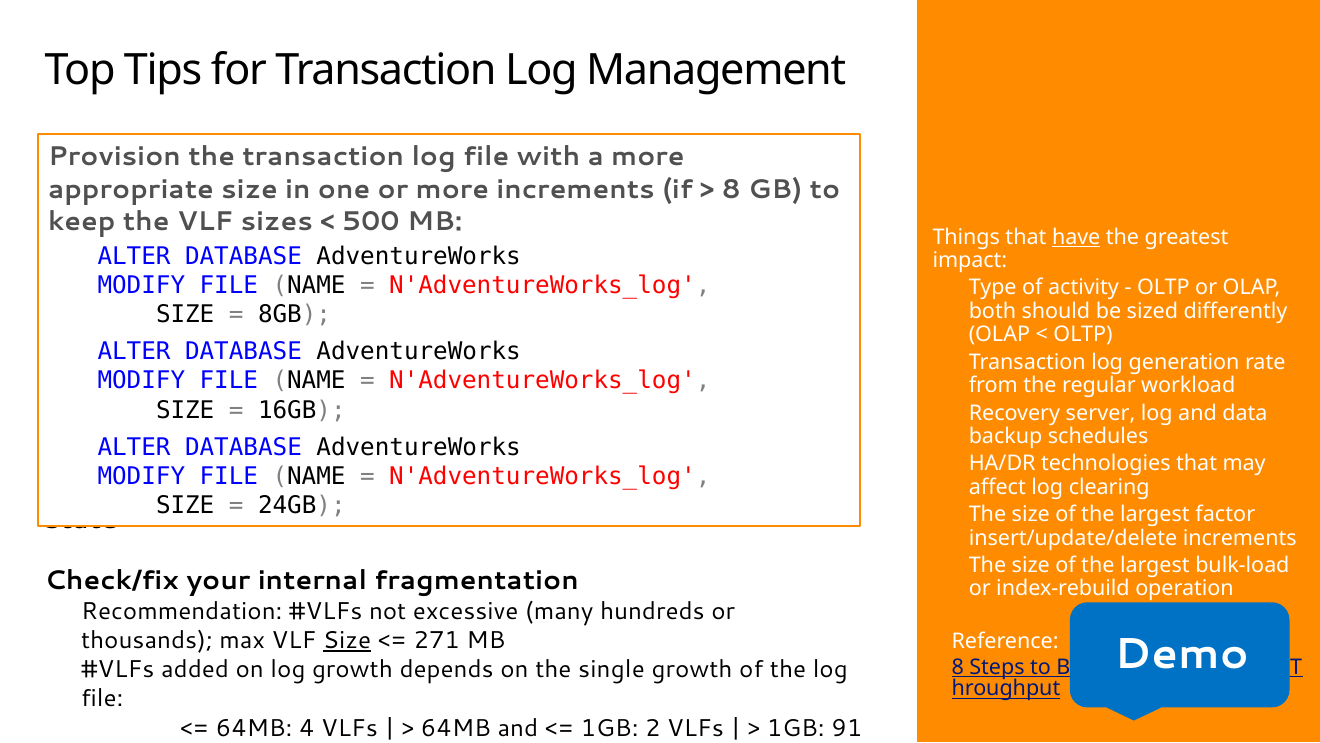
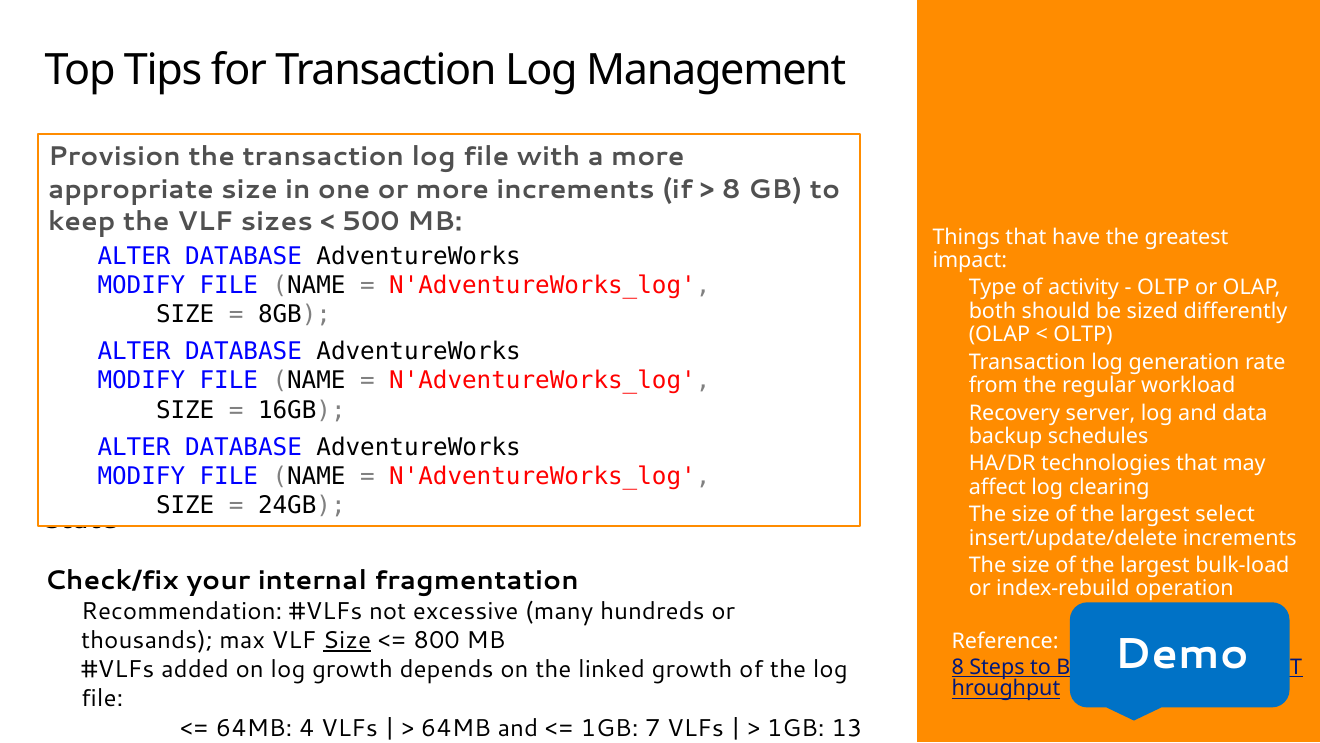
have underline: present -> none (1076, 237)
factor: factor -> select (1225, 514)
271: 271 -> 800 (437, 640)
single: single -> linked (612, 669)
2: 2 -> 7 (653, 727)
91: 91 -> 13 (847, 727)
